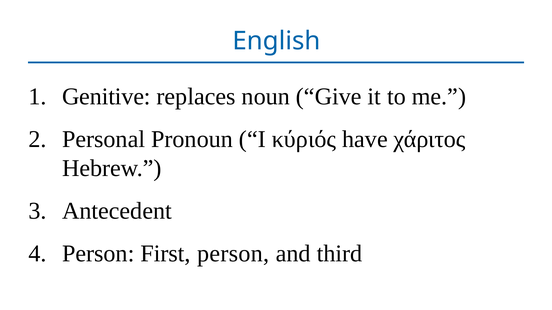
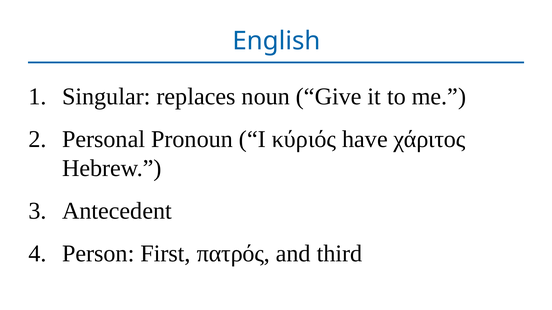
Genitive: Genitive -> Singular (106, 97)
First person: person -> πατρός (233, 254)
